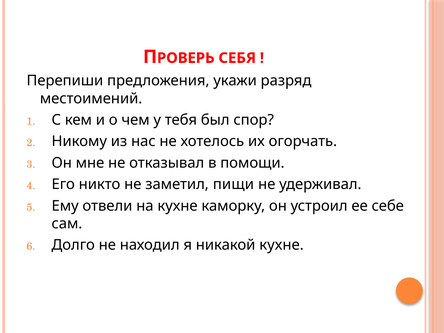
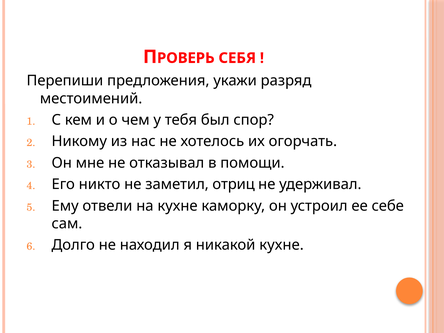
пищи: пищи -> отриц (234, 184)
